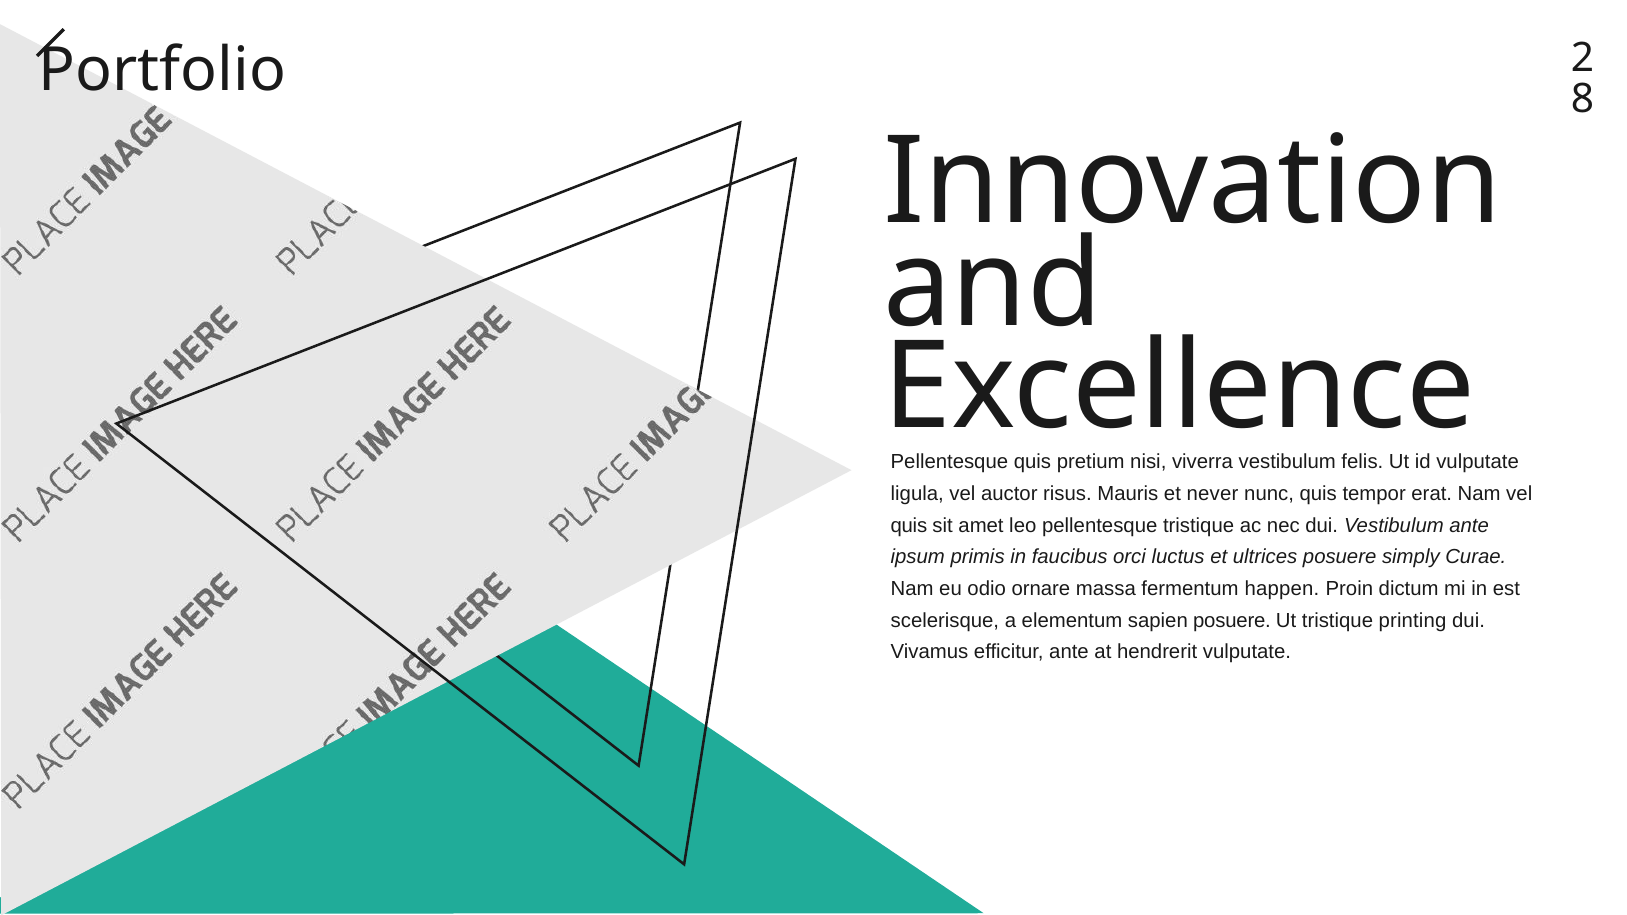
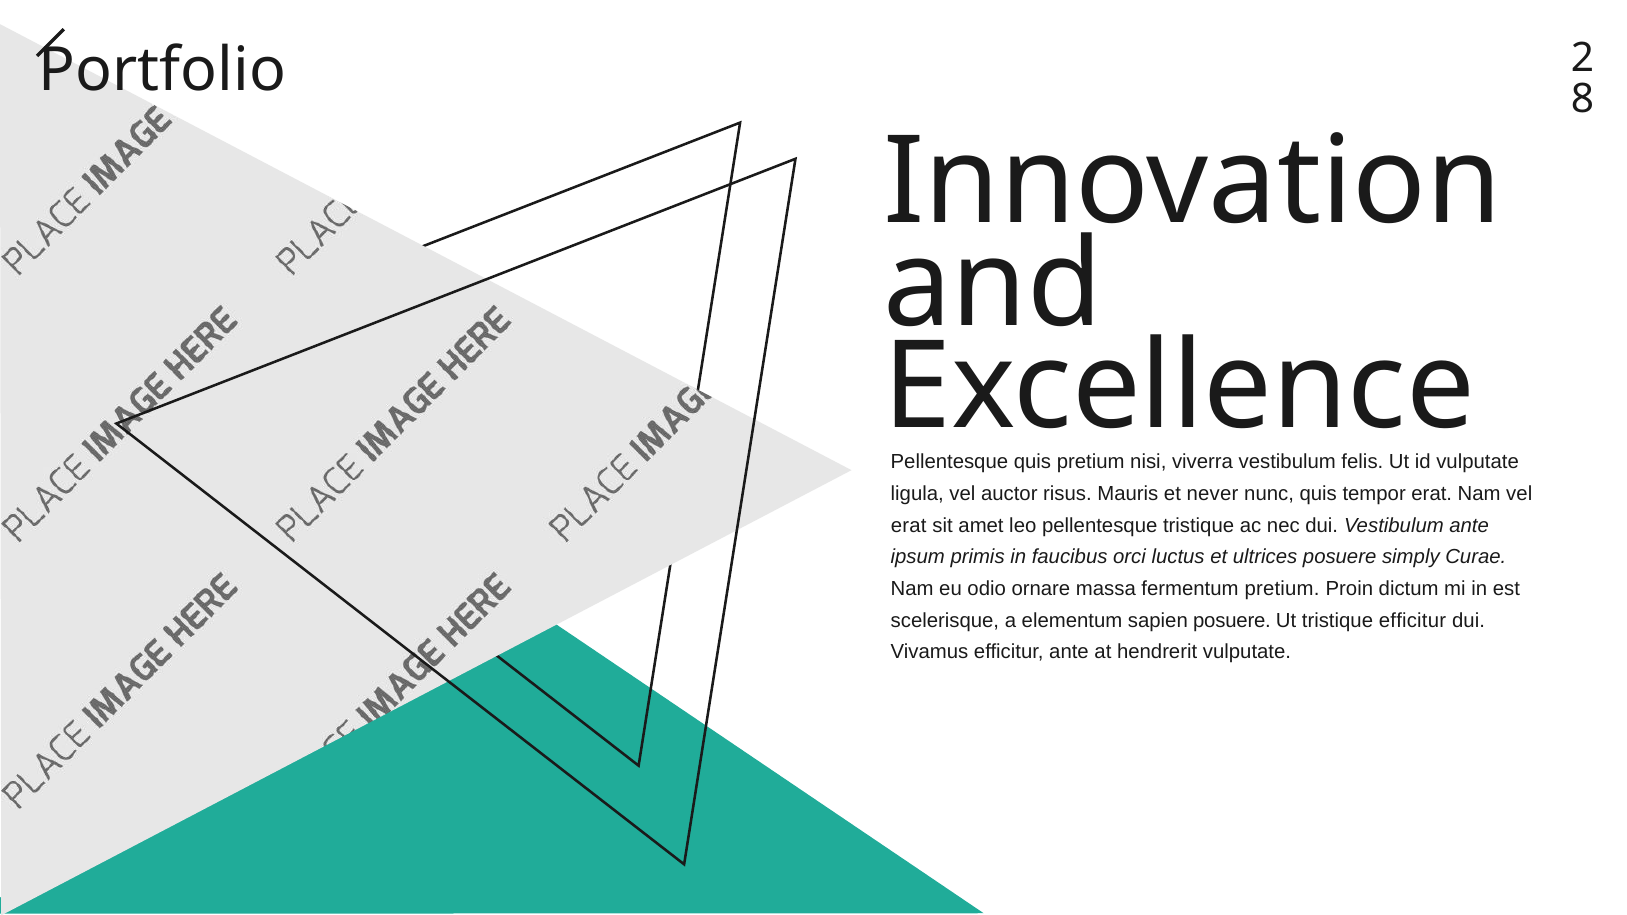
quis: quis -> erat (909, 525)
fermentum happen: happen -> pretium (1282, 589)
tristique printing: printing -> efficitur (1413, 621)
